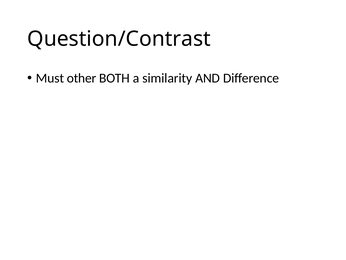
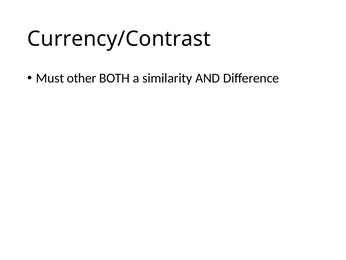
Question/Contrast: Question/Contrast -> Currency/Contrast (119, 39)
